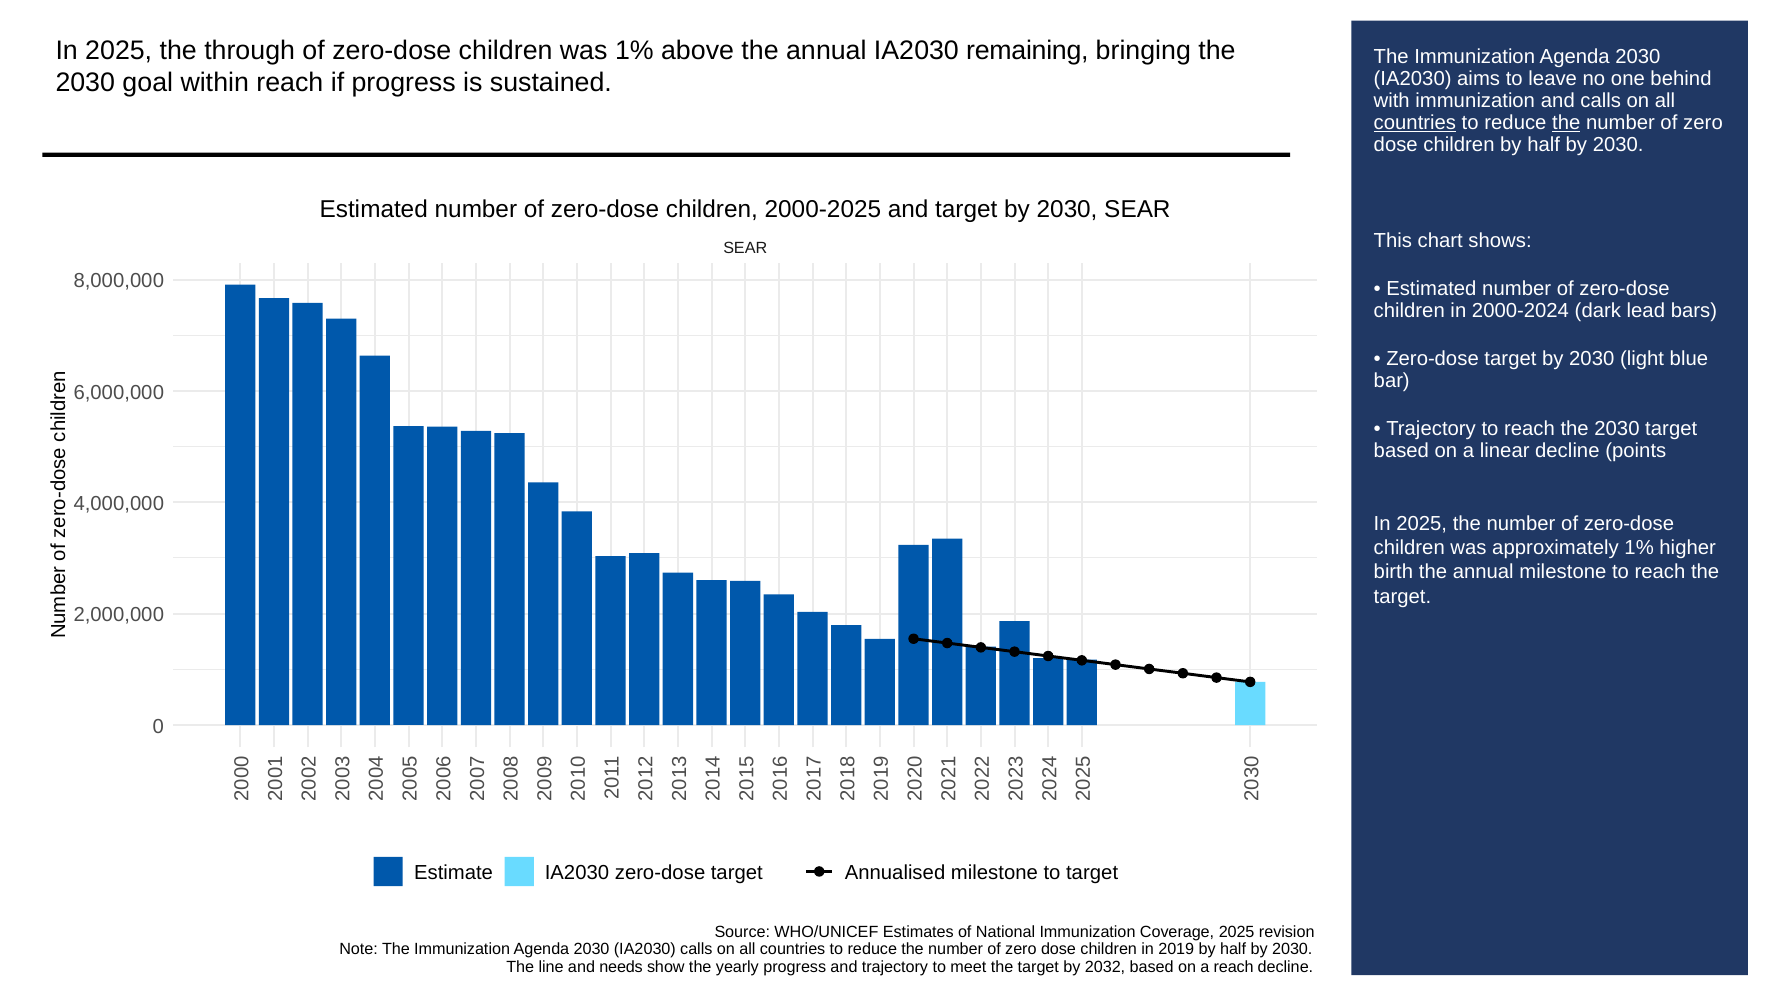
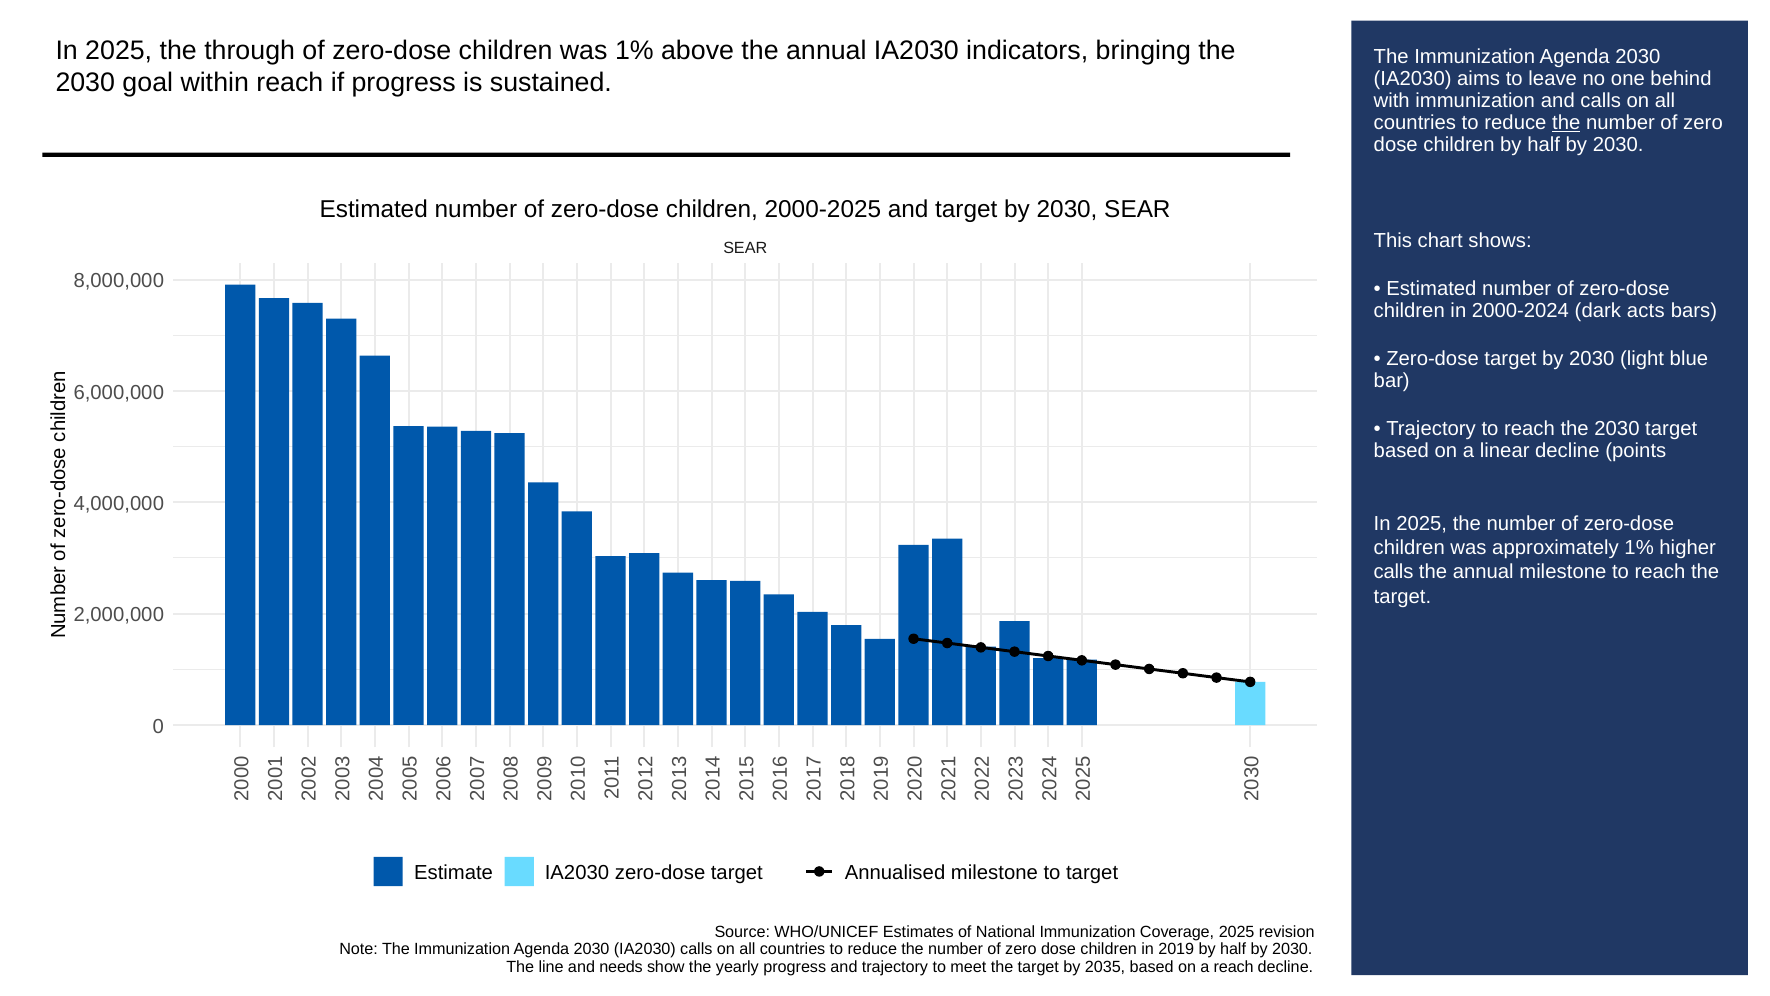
remaining: remaining -> indicators (1027, 51)
countries underline: present -> none (1415, 123)
lead: lead -> acts (1646, 311)
birth: birth -> calls (1394, 572)
2032: 2032 -> 2035 (1105, 967)
